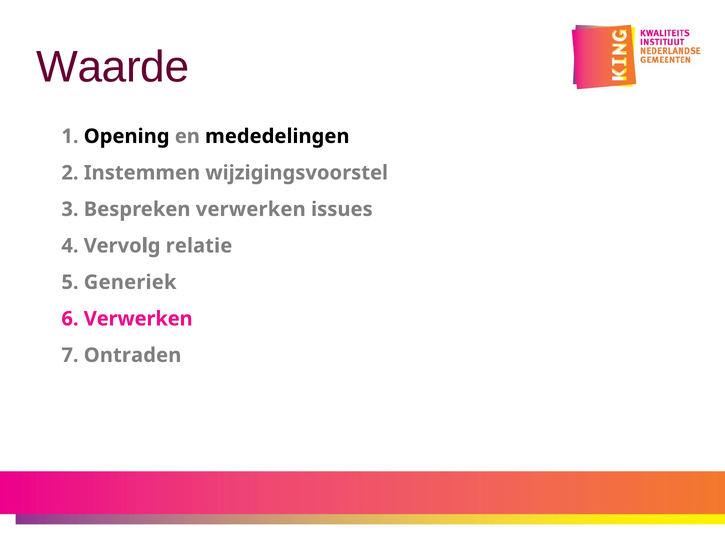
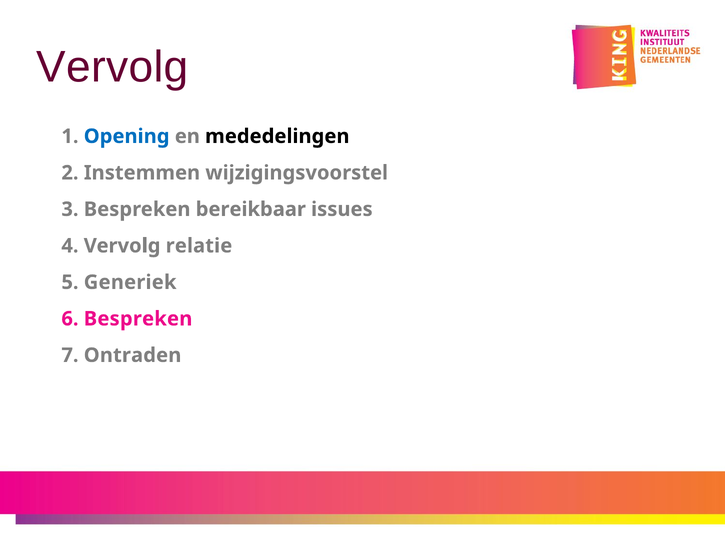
Waarde: Waarde -> Vervolg (112, 67)
Opening colour: black -> blue (127, 136)
Bespreken verwerken: verwerken -> bereikbaar (251, 209)
6 Verwerken: Verwerken -> Bespreken (138, 319)
